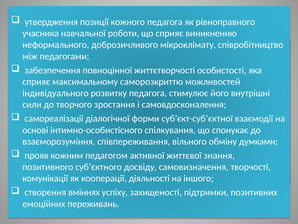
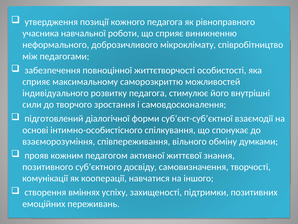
самореалізації: самореалізації -> підготовлений (54, 118)
діяльності: діяльності -> навчатися (149, 178)
